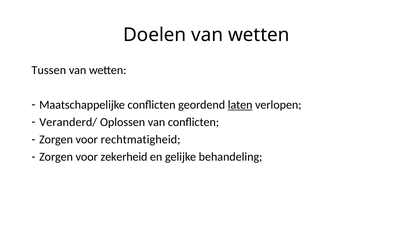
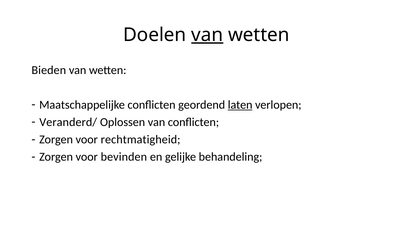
van underline: none -> present (207, 35)
Tussen: Tussen -> Bieden (49, 70)
zekerheid: zekerheid -> bevinden (124, 156)
